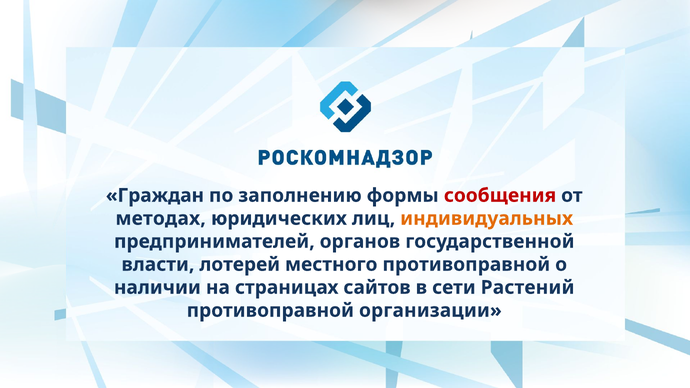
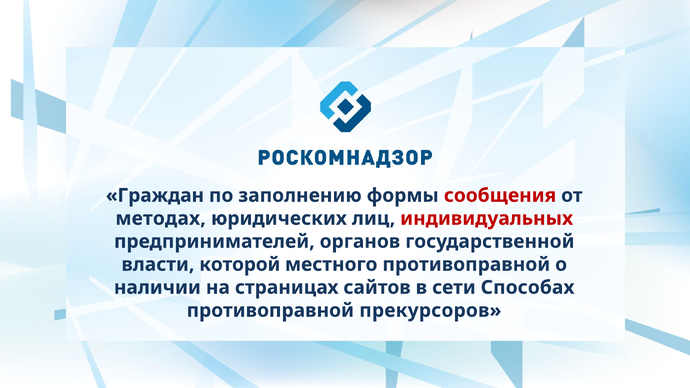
индивидуальных colour: orange -> red (487, 219)
лотерей: лотерей -> которой (240, 265)
Растений: Растений -> Способах (528, 288)
организации: организации -> прекурсоров (430, 311)
